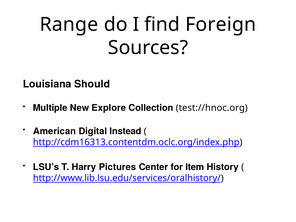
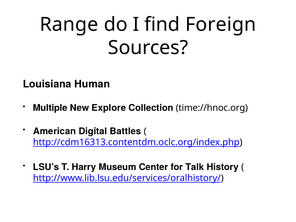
Should: Should -> Human (92, 84)
test://hnoc.org: test://hnoc.org -> time://hnoc.org (212, 108)
Instead: Instead -> Battles (125, 131)
Pictures: Pictures -> Museum (117, 167)
Item: Item -> Talk (195, 167)
